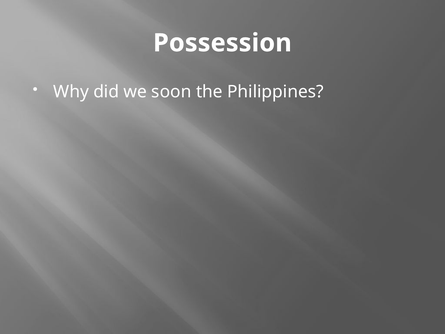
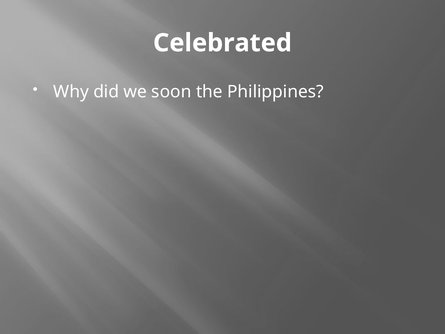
Possession: Possession -> Celebrated (222, 43)
